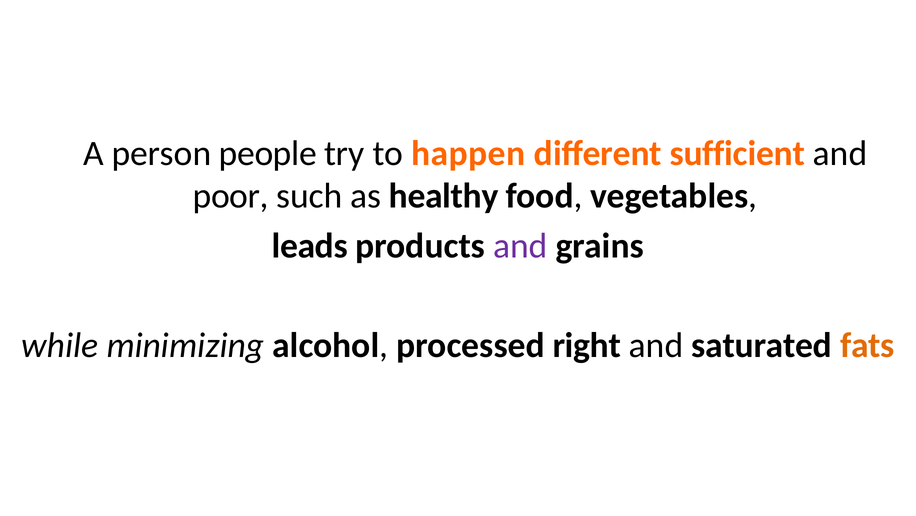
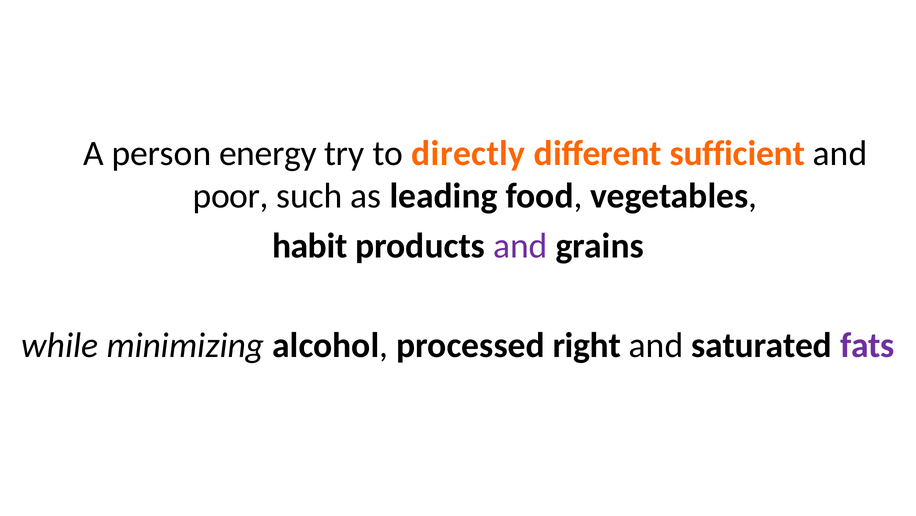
people: people -> energy (268, 153)
happen: happen -> directly (468, 153)
healthy: healthy -> leading (444, 196)
leads: leads -> habit (310, 246)
fats colour: orange -> purple (867, 345)
